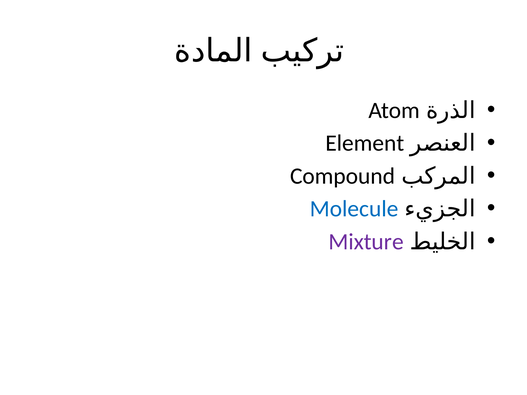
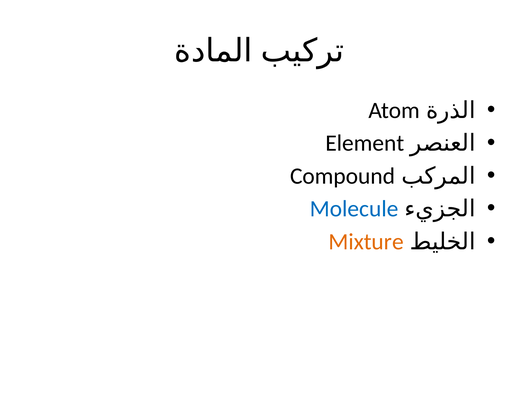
Mixture colour: purple -> orange (366, 242)
